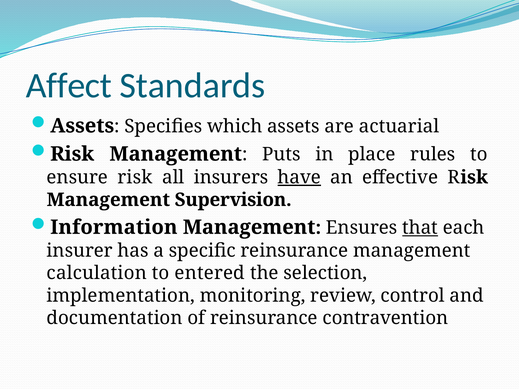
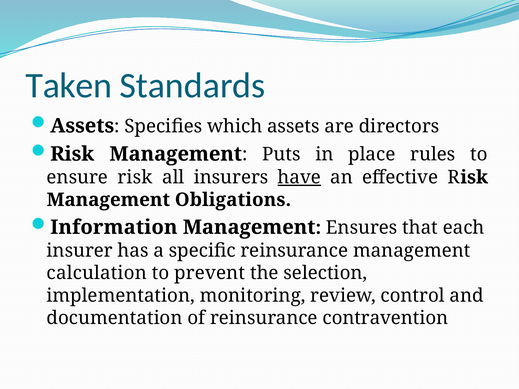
Affect: Affect -> Taken (69, 86)
actuarial: actuarial -> directors (399, 126)
Supervision: Supervision -> Obligations (233, 200)
that underline: present -> none (420, 228)
entered: entered -> prevent (210, 273)
